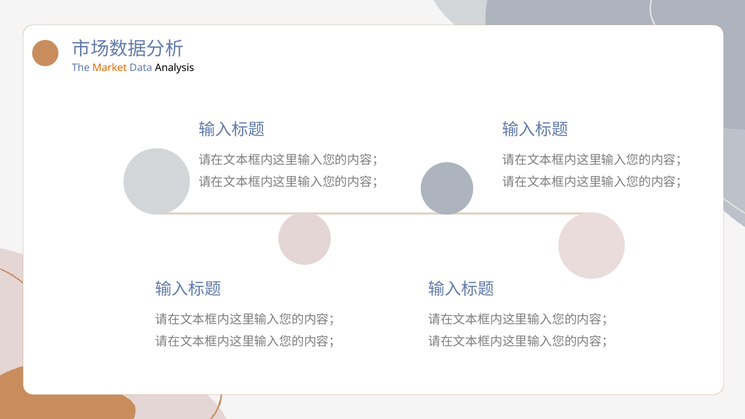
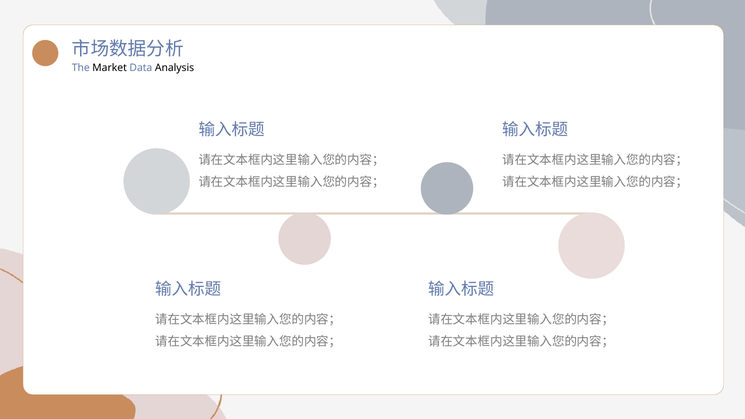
Market colour: orange -> black (110, 68)
